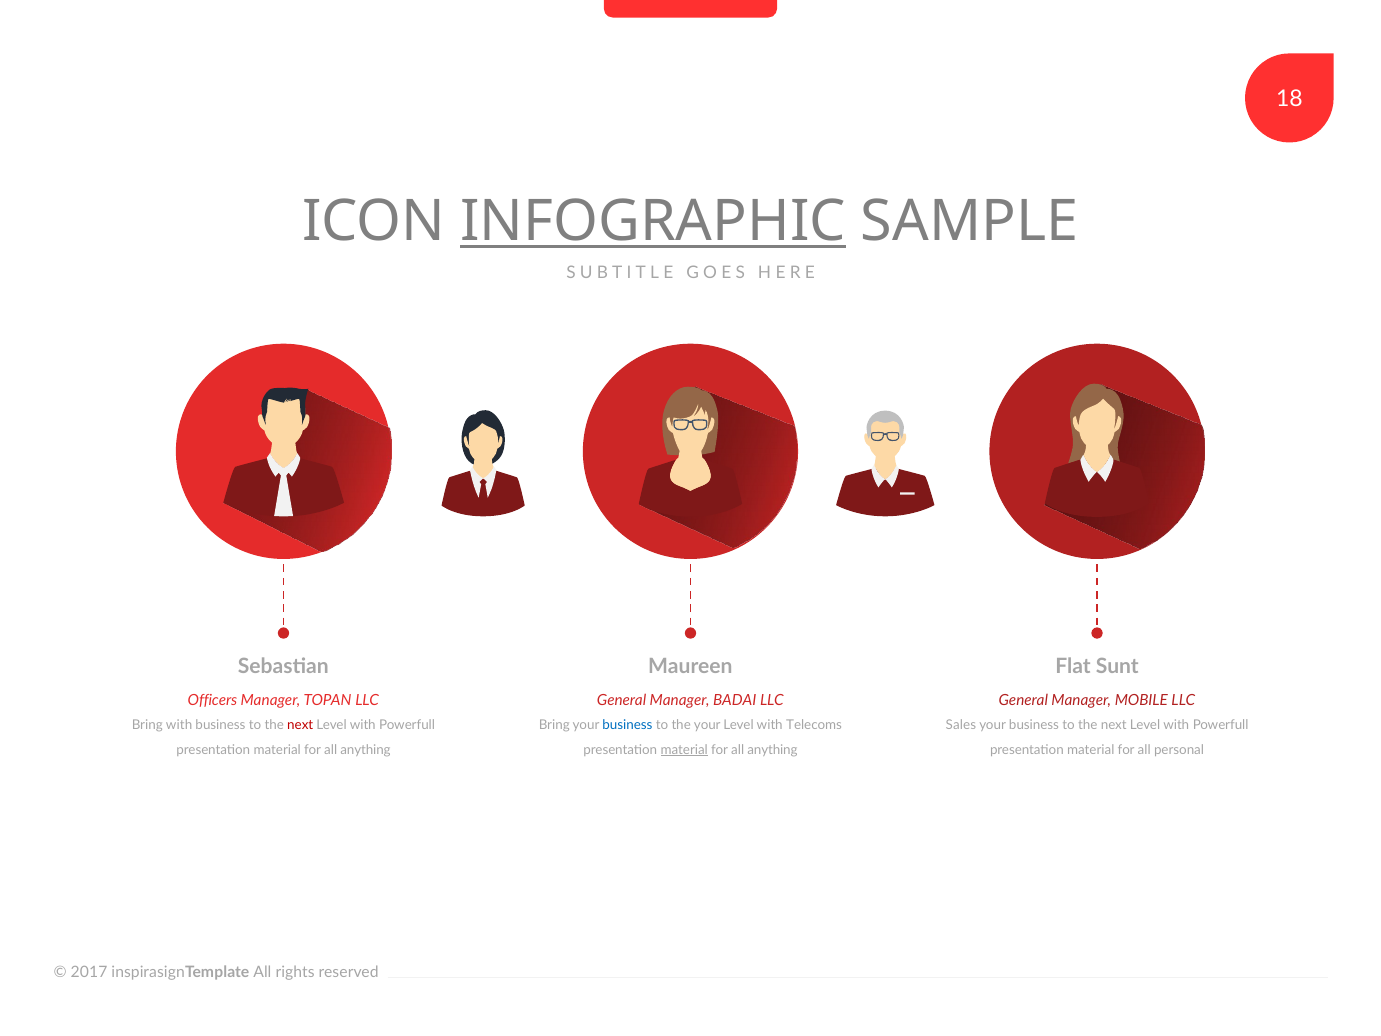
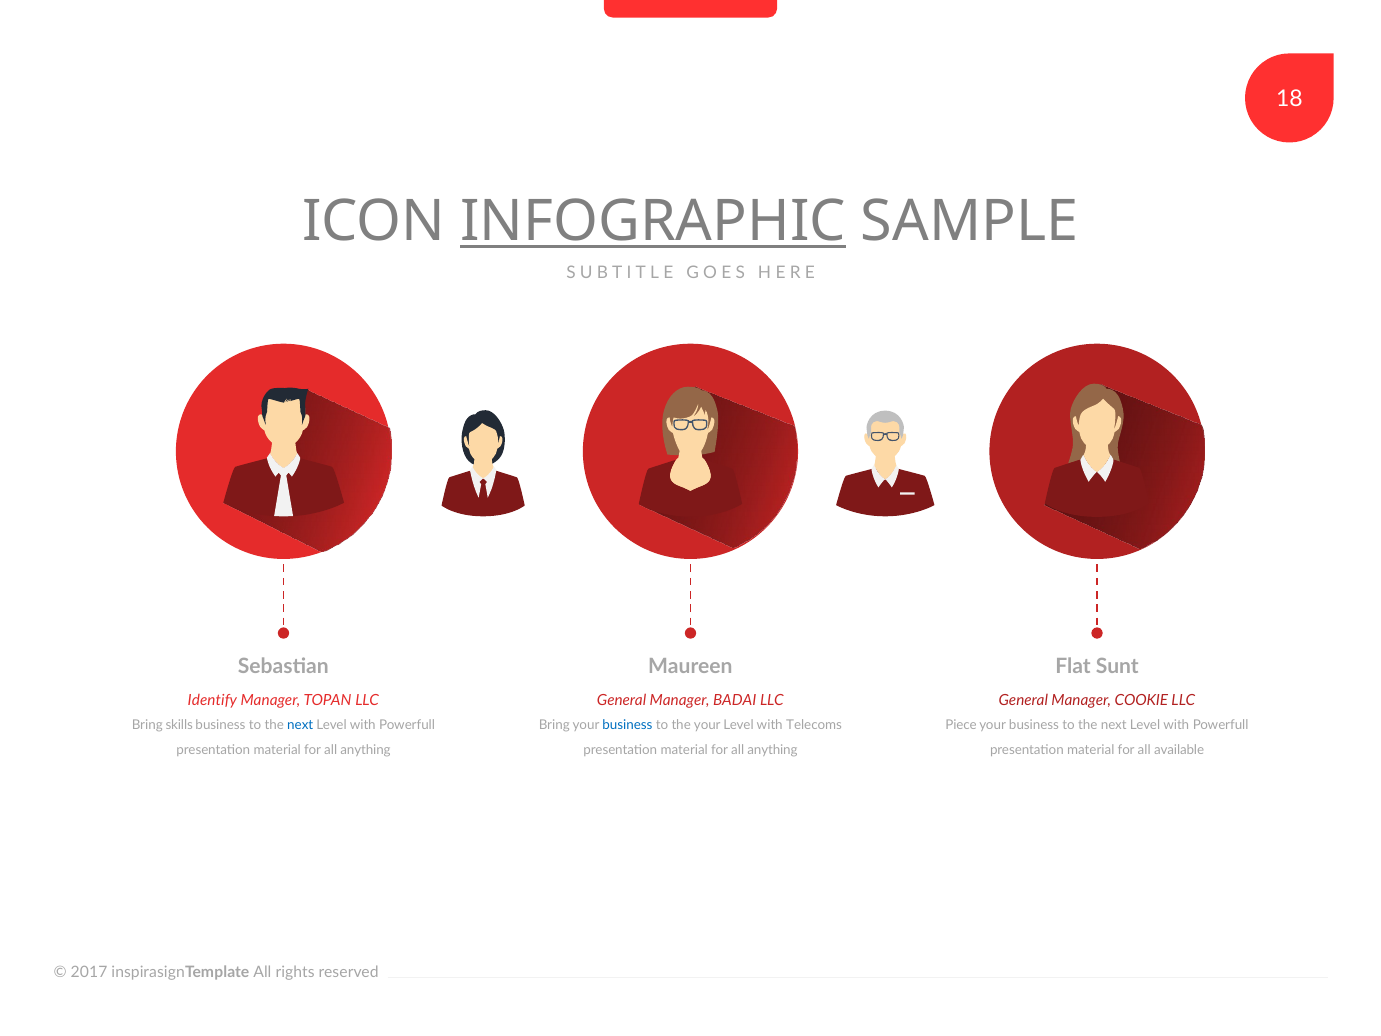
Officers: Officers -> Identify (212, 700)
MOBILE: MOBILE -> COOKIE (1141, 700)
Bring with: with -> skills (179, 725)
next colour: red -> blue (300, 725)
Sales: Sales -> Piece (961, 725)
material underline: present -> none (684, 749)
personal: personal -> available (1179, 749)
